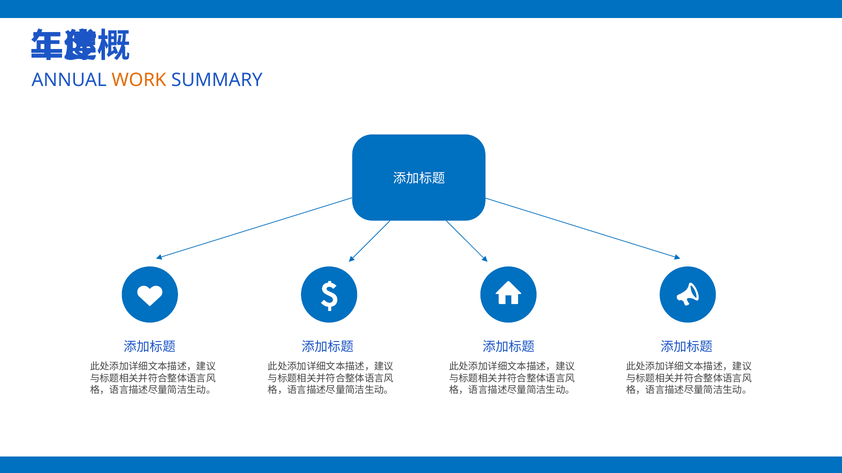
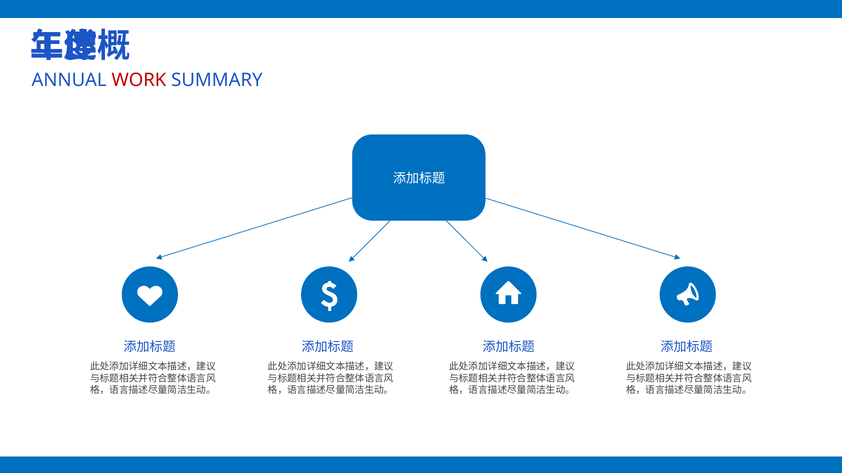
WORK colour: orange -> red (139, 80)
